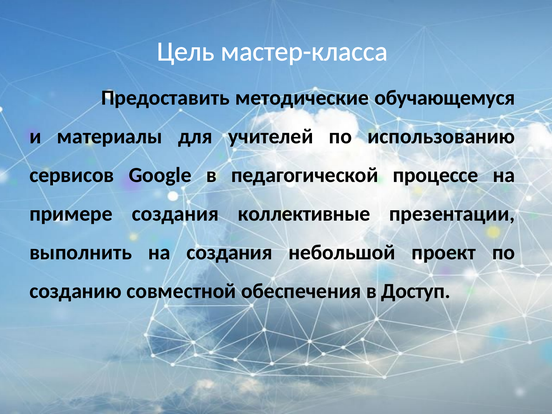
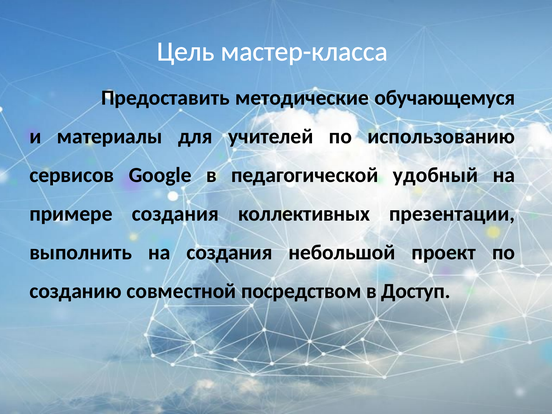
процессе: процессе -> удобный (435, 175)
коллективные: коллективные -> коллективных (304, 214)
обеспечения: обеспечения -> посредством (301, 291)
